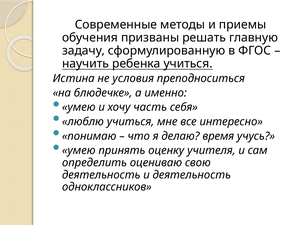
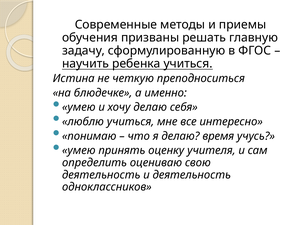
условия: условия -> четкую (133, 78)
хочу часть: часть -> делаю (150, 107)
